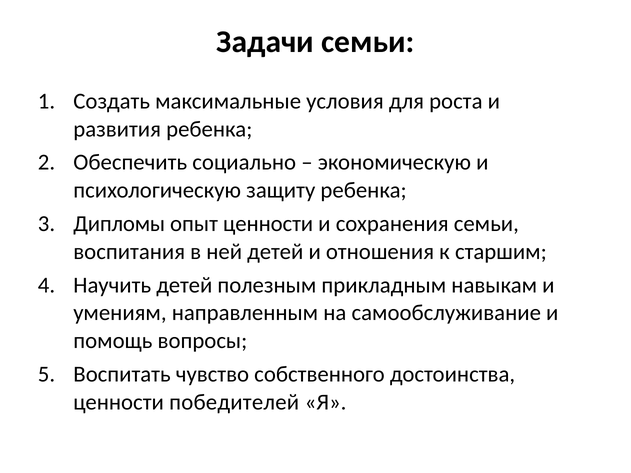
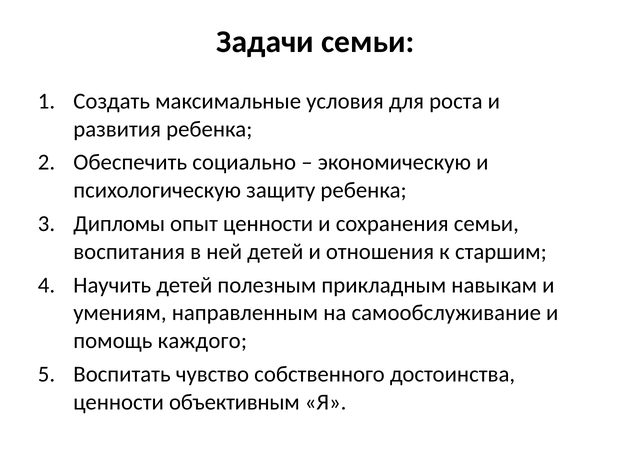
вопросы: вопросы -> каждого (202, 341)
победителей: победителей -> объективным (234, 402)
